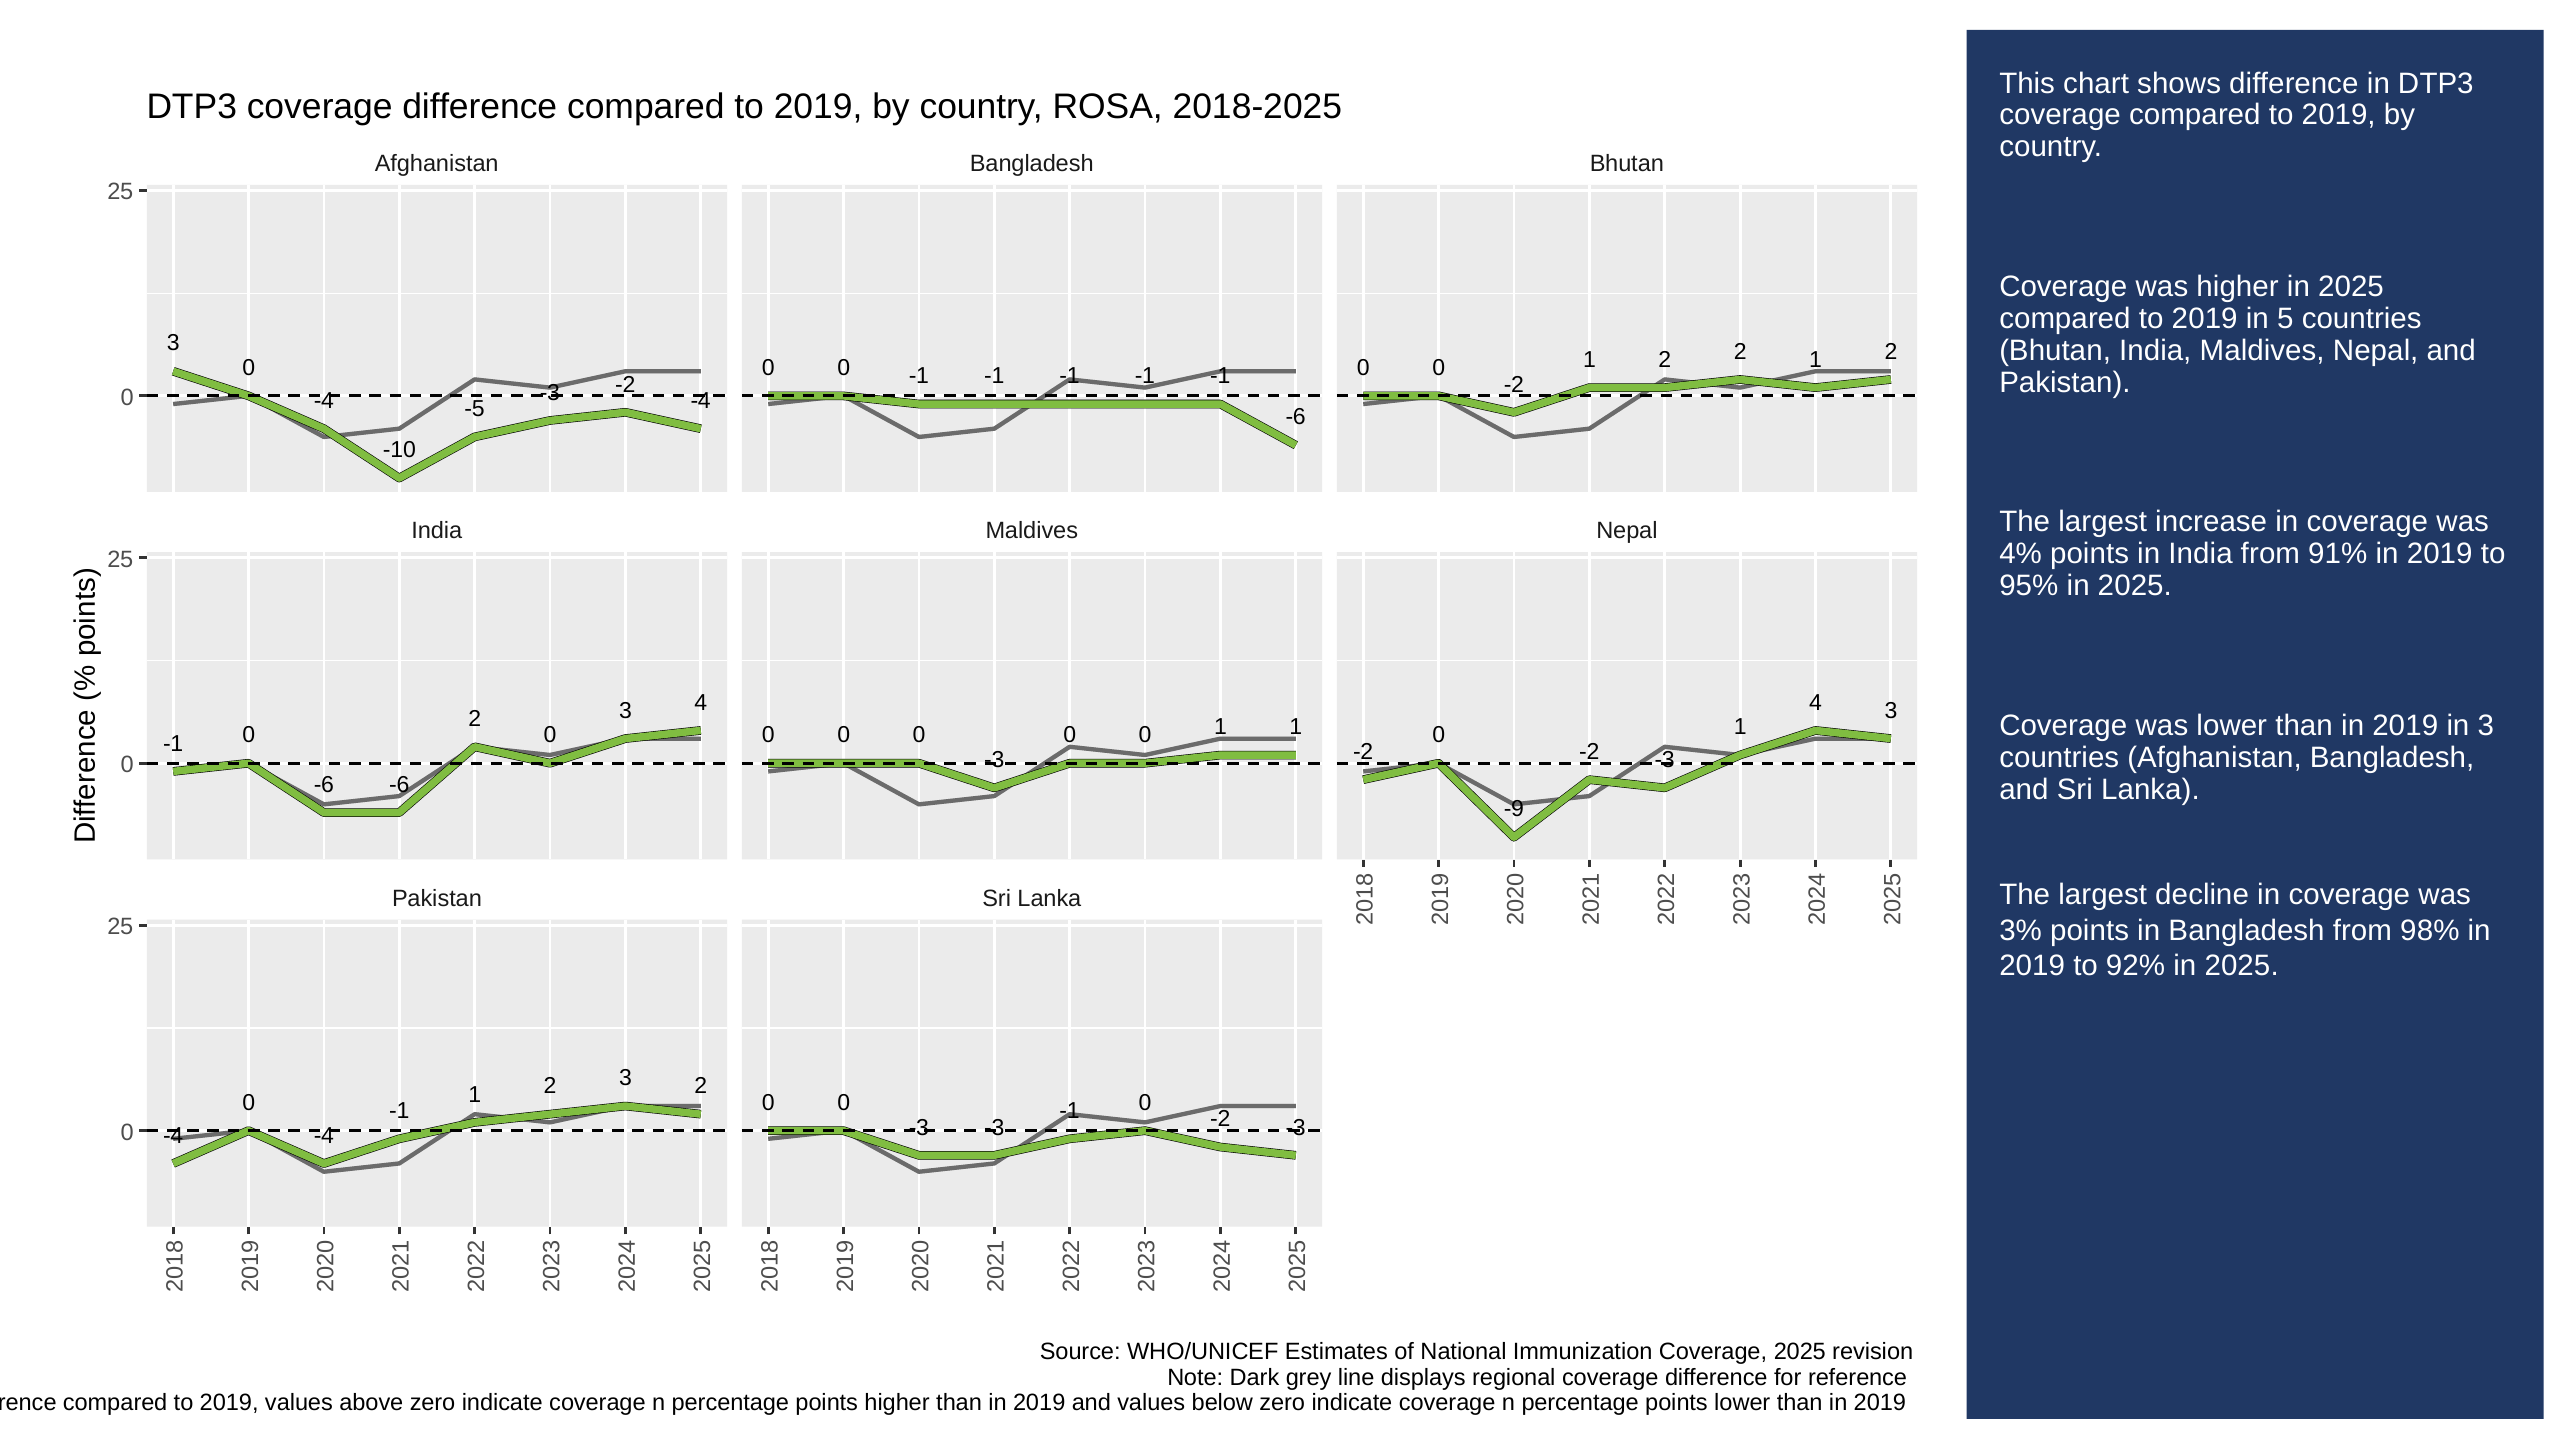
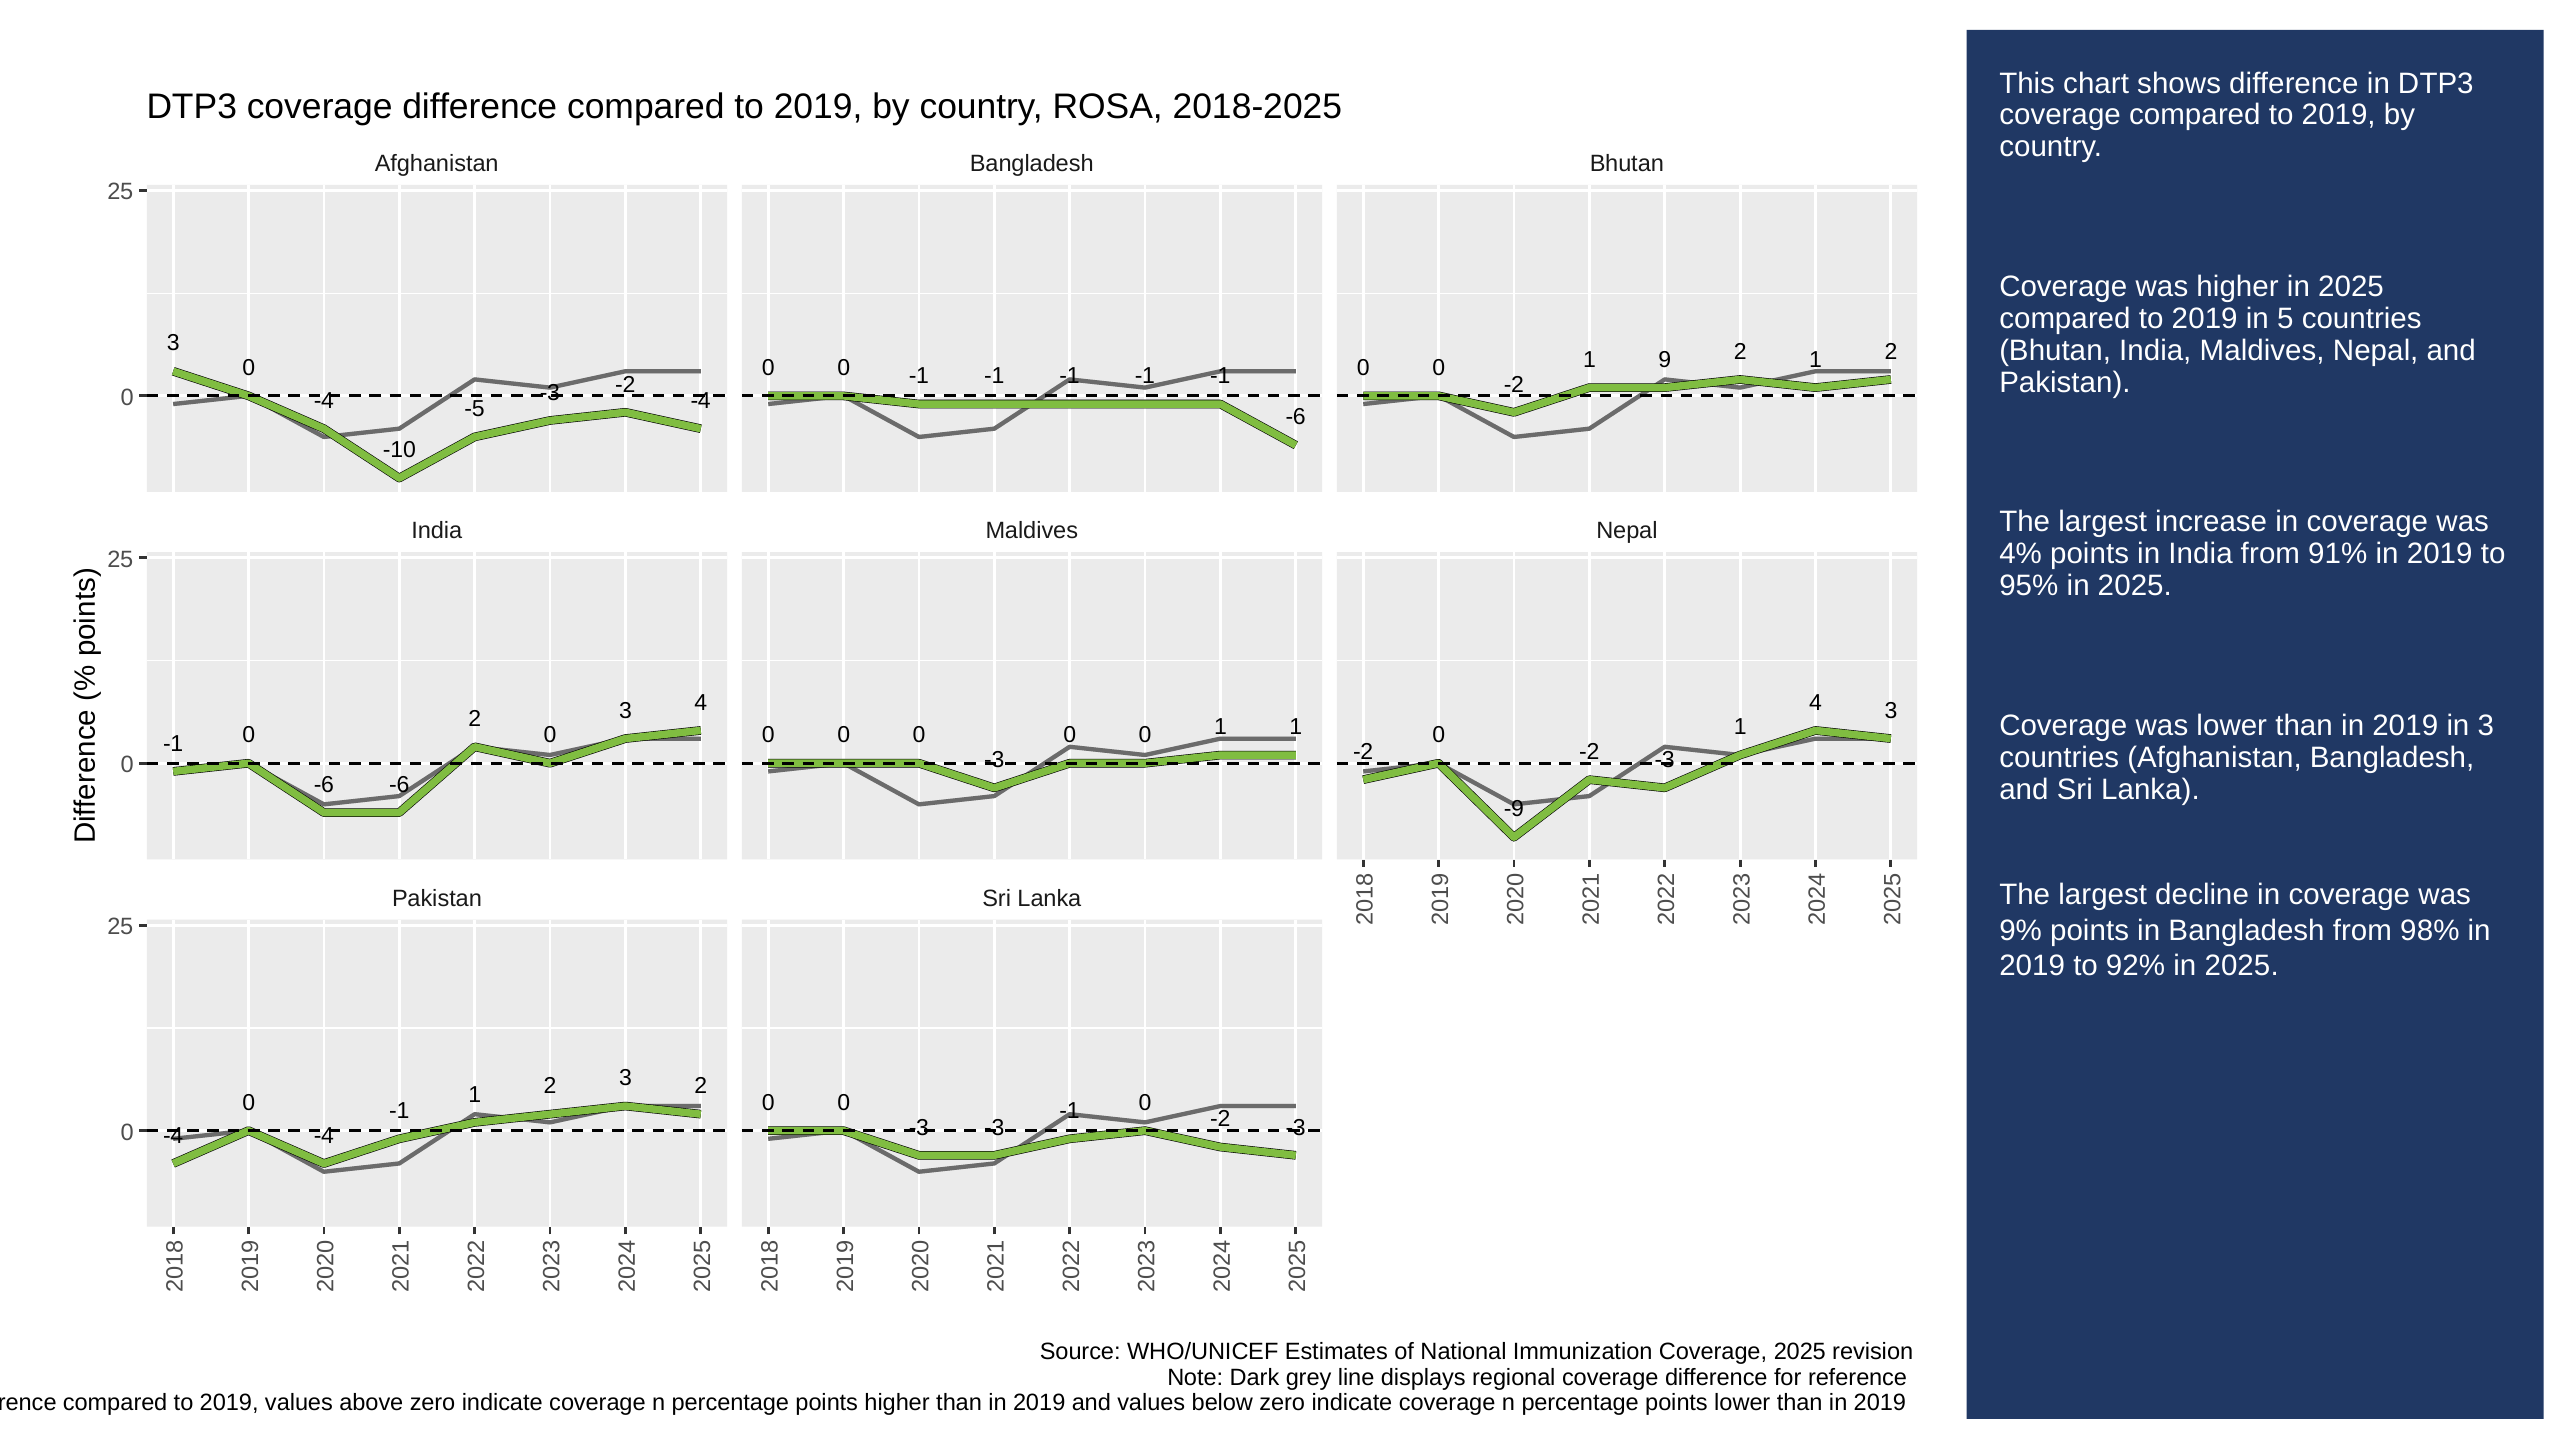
2: 2 -> 9 (1665, 360)
3%: 3% -> 9% (2021, 931)
